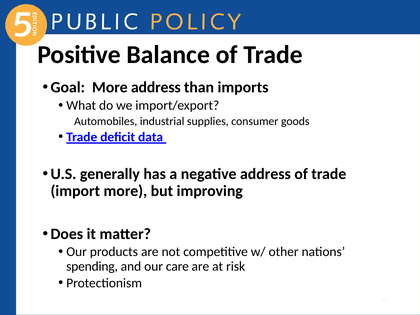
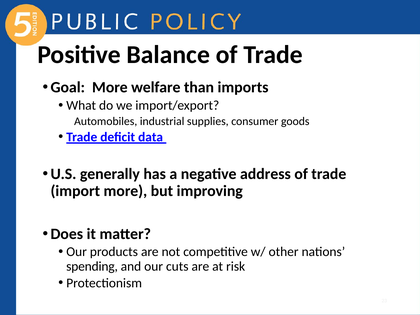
More address: address -> welfare (156, 87)
care: care -> cuts (177, 266)
